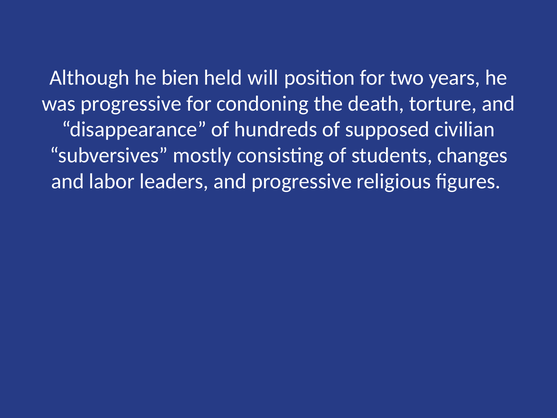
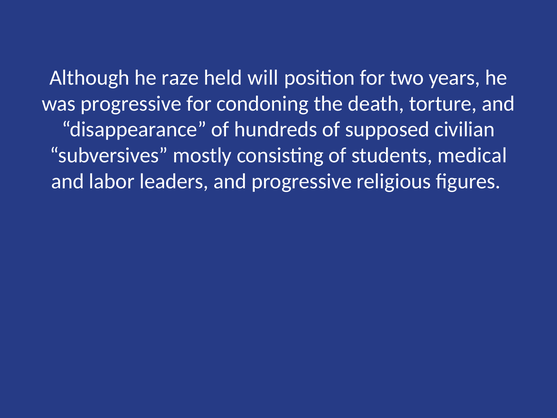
bien: bien -> raze (180, 78)
changes: changes -> medical (472, 155)
